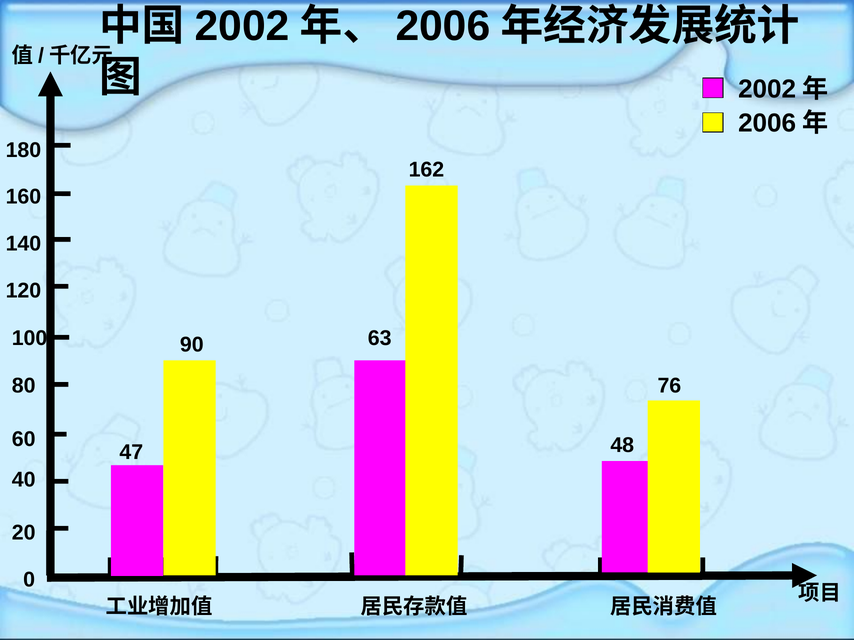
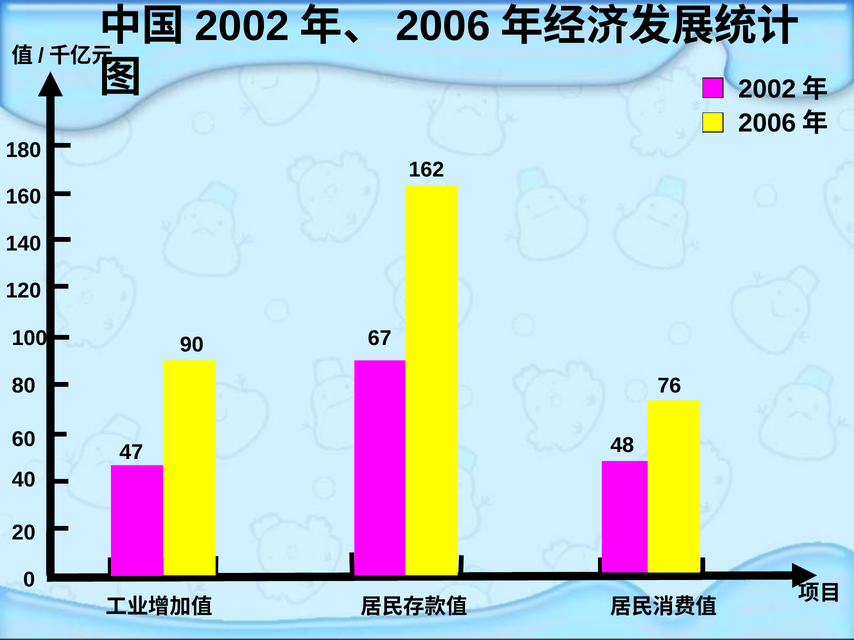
63: 63 -> 67 (380, 339)
